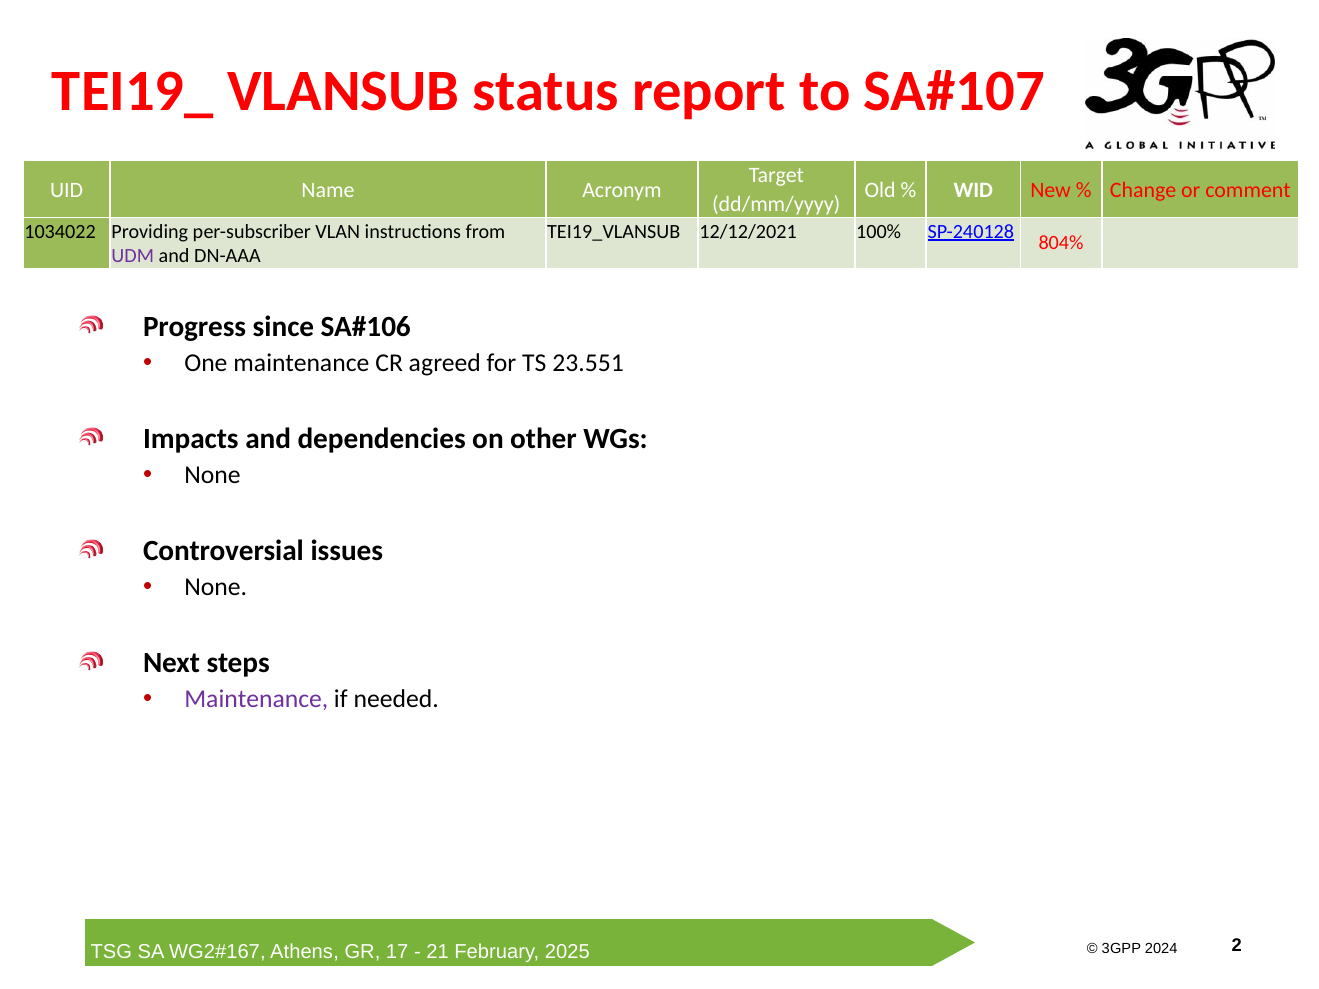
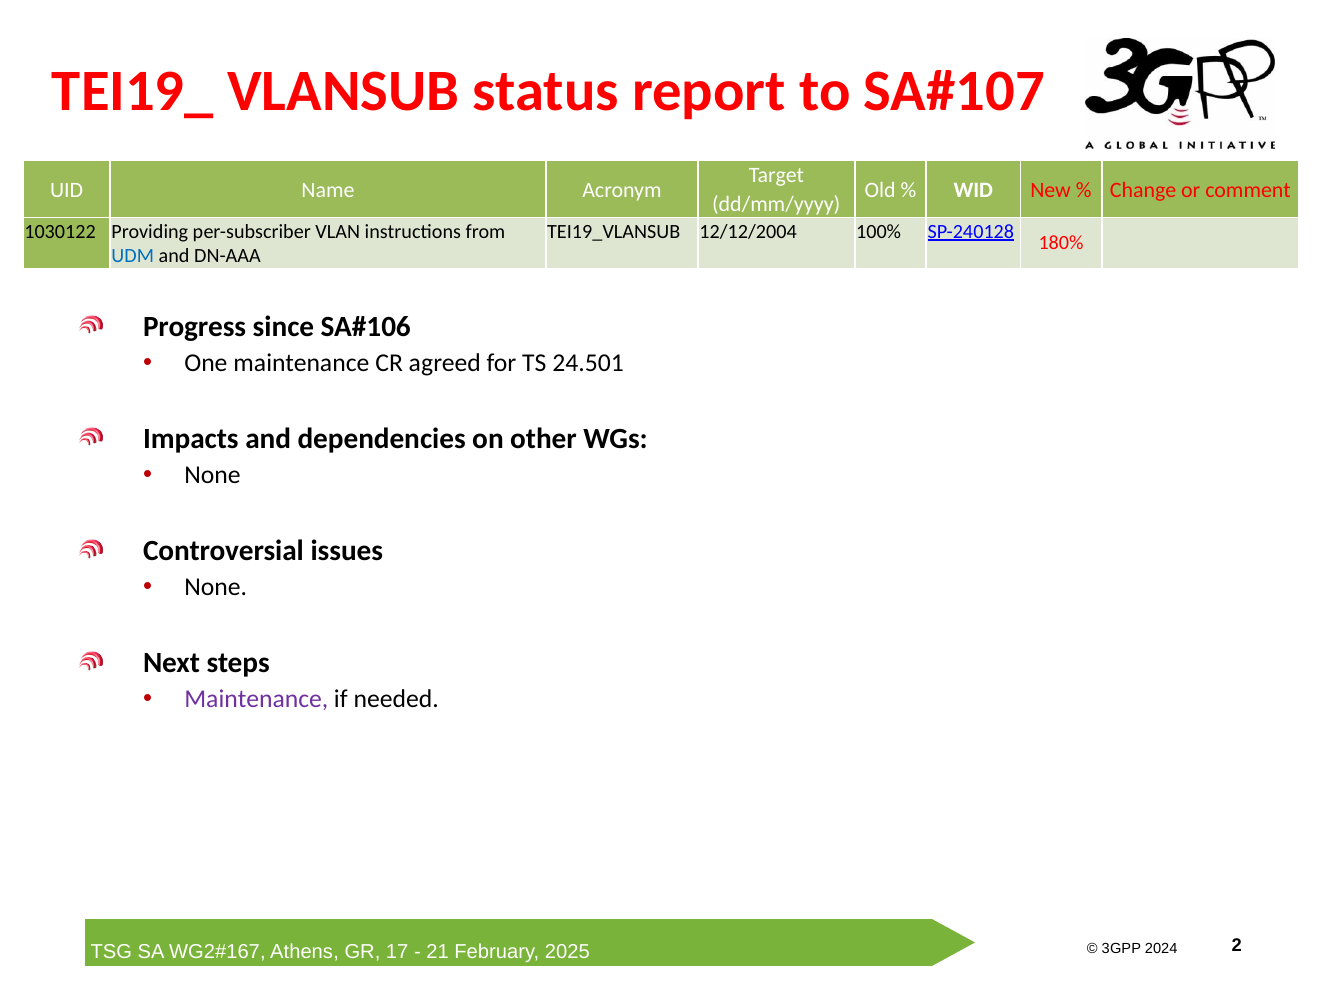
1034022: 1034022 -> 1030122 (60, 231)
12/12/2021: 12/12/2021 -> 12/12/2004 (748, 231)
804%: 804% -> 180% (1061, 243)
UDM colour: purple -> blue (133, 256)
23.551: 23.551 -> 24.501 (588, 363)
